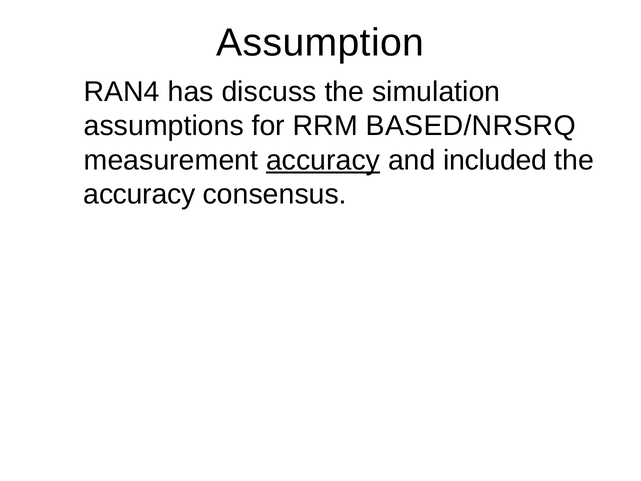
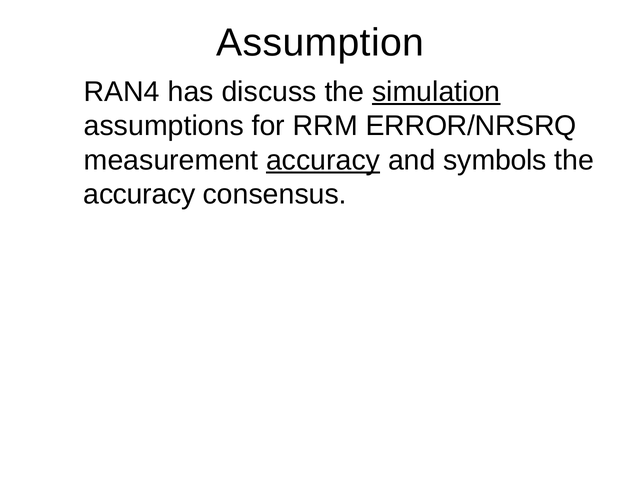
simulation underline: none -> present (436, 92)
BASED/NRSRQ: BASED/NRSRQ -> ERROR/NRSRQ (471, 126)
included: included -> symbols (495, 160)
